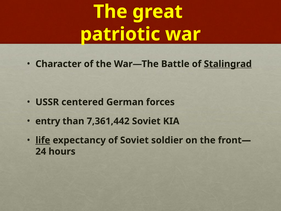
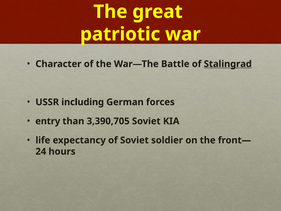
centered: centered -> including (83, 102)
7,361,442: 7,361,442 -> 3,390,705 (108, 121)
life underline: present -> none (43, 140)
